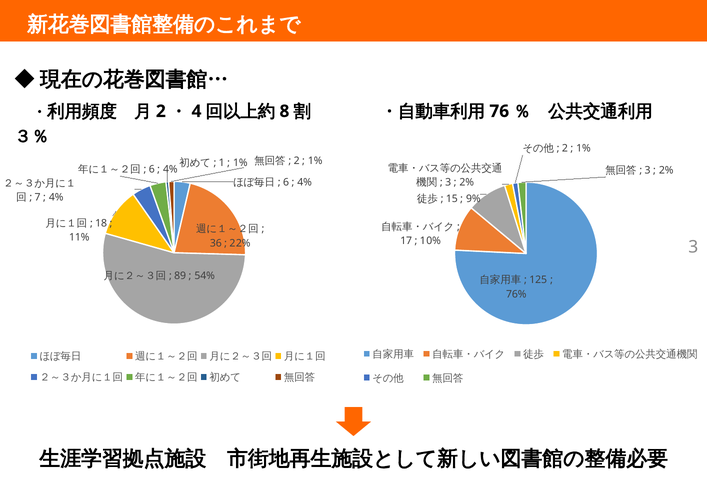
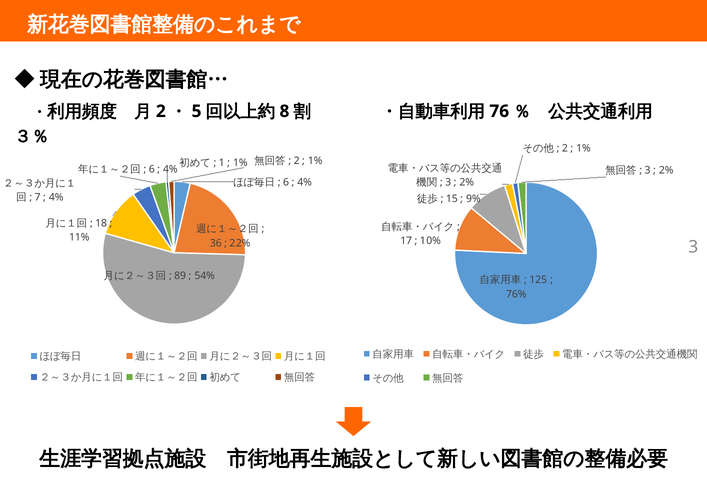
4: 4 -> 5 (197, 111)
